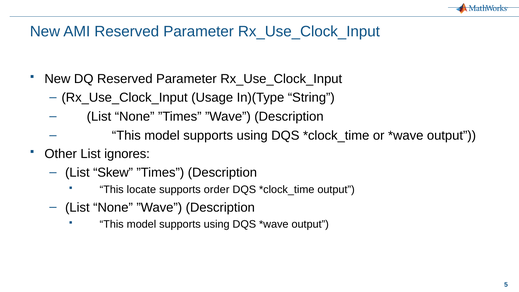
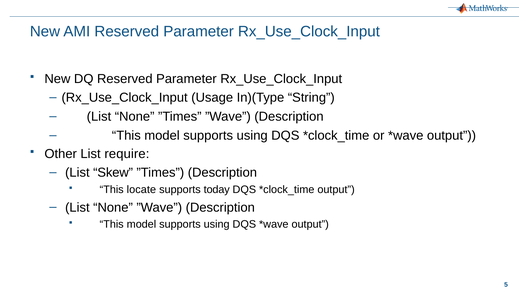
ignores: ignores -> require (127, 154)
order: order -> today (217, 190)
